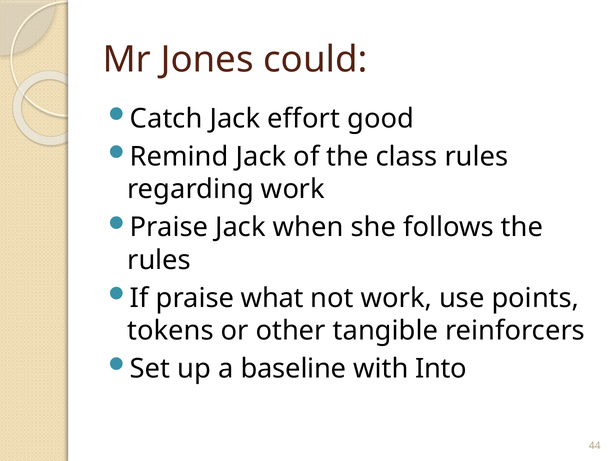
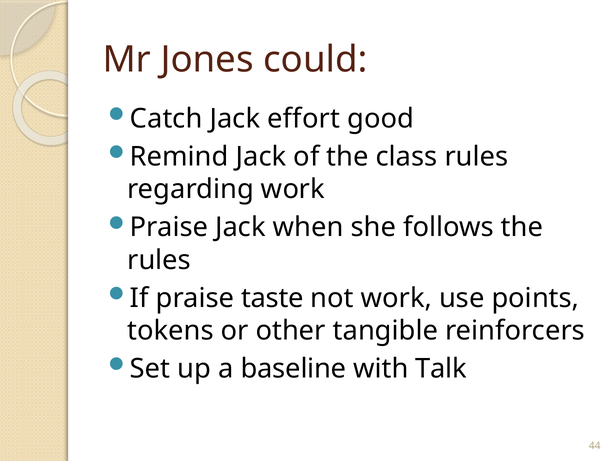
what: what -> taste (272, 298)
Into: Into -> Talk (441, 369)
